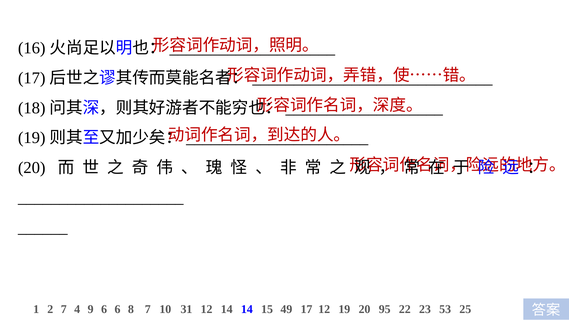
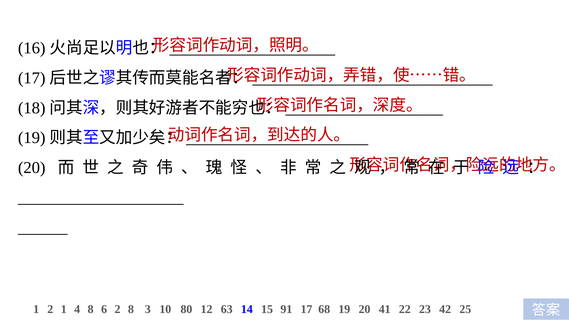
2 7: 7 -> 1 (64, 309)
4 9: 9 -> 8 (91, 309)
6 6: 6 -> 2 (117, 309)
8 7: 7 -> 3 (148, 309)
31: 31 -> 80 (186, 309)
12 14: 14 -> 63 (227, 309)
49: 49 -> 91 (286, 309)
17 12: 12 -> 68 (324, 309)
95: 95 -> 41 (385, 309)
53: 53 -> 42 (445, 309)
